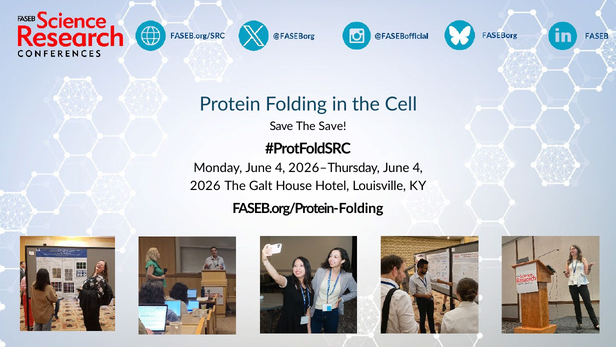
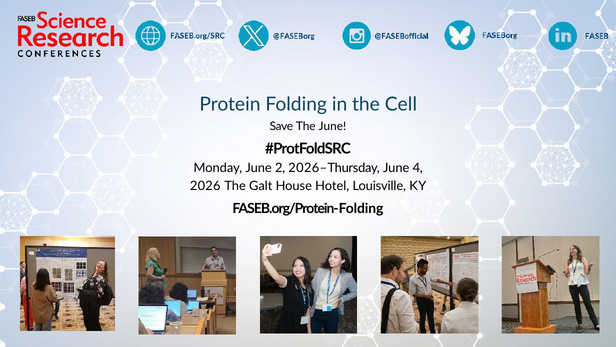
The Save: Save -> June (332, 126)
Monday June 4: 4 -> 2 (280, 168)
